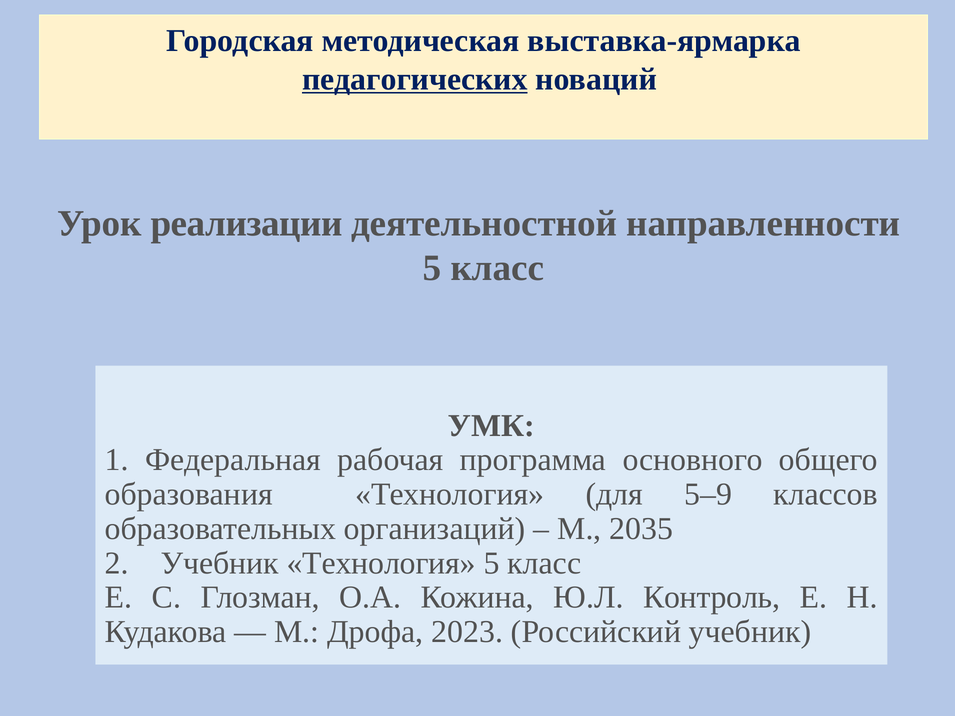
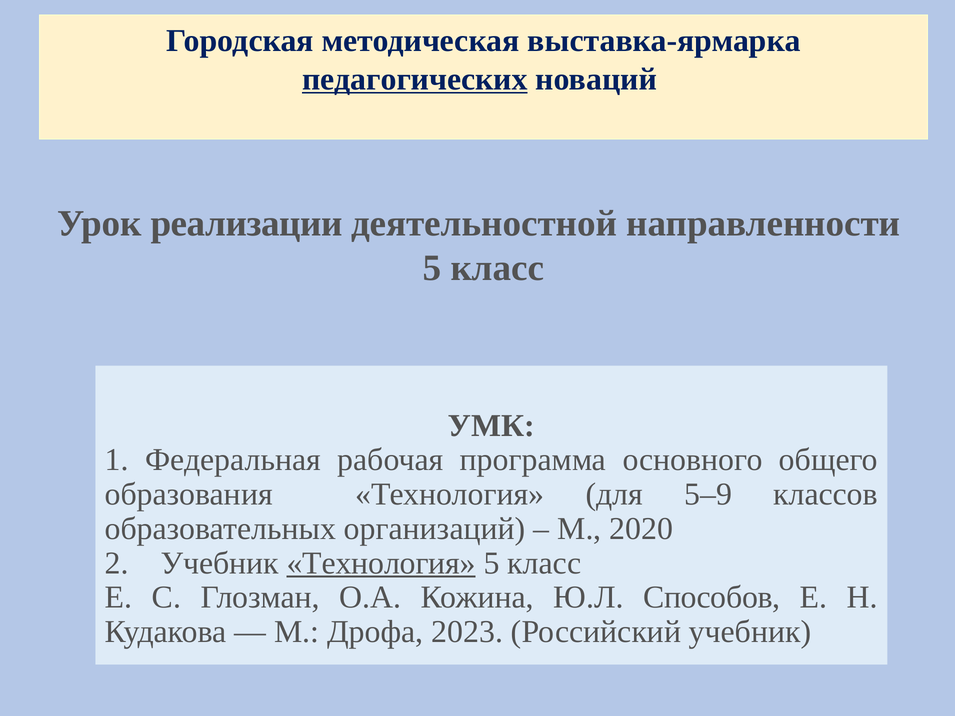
2035: 2035 -> 2020 (641, 529)
Технология underline: none -> present (381, 563)
Контроль: Контроль -> Способов (712, 598)
